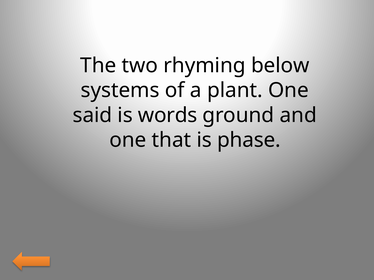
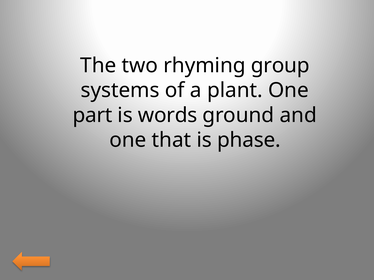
below: below -> group (280, 66)
said: said -> part (92, 115)
